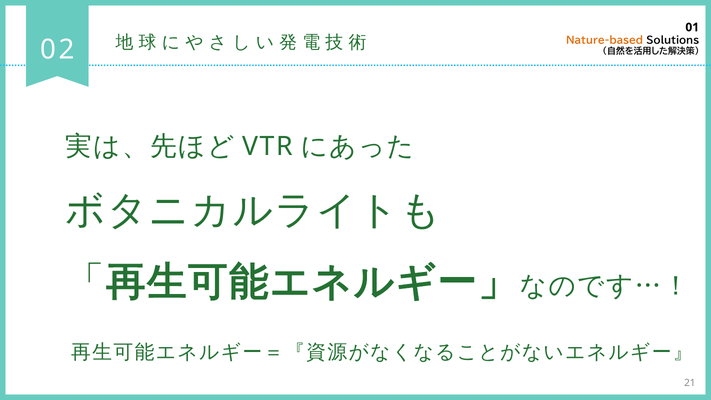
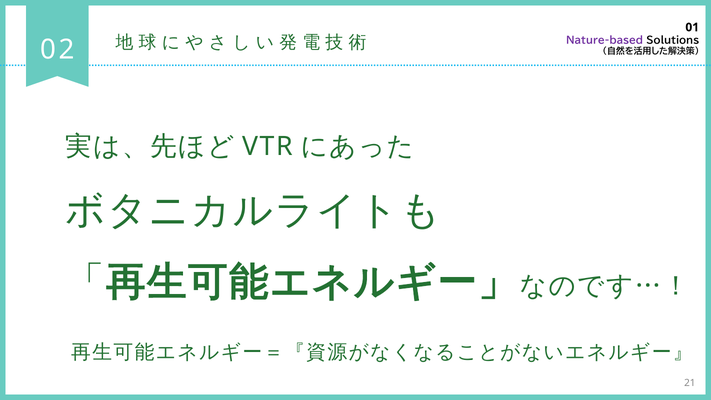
Nature-based colour: orange -> purple (605, 40)
